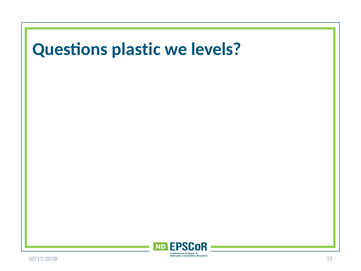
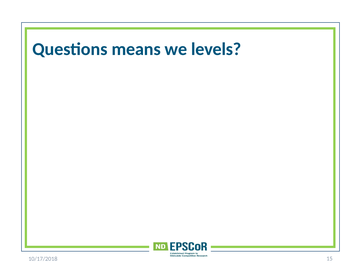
plastic: plastic -> means (136, 49)
